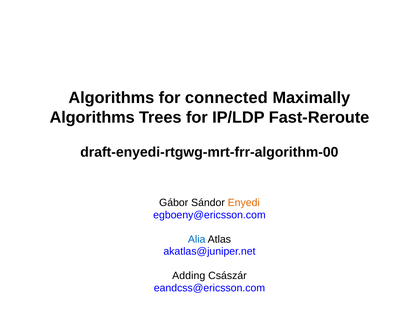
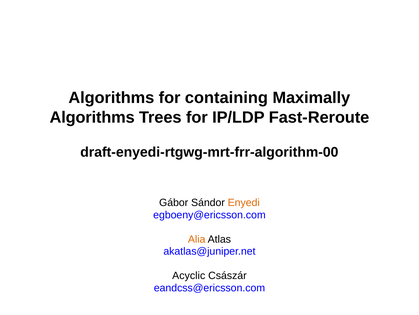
connected: connected -> containing (226, 98)
Alia colour: blue -> orange (197, 239)
Adding: Adding -> Acyclic (189, 275)
